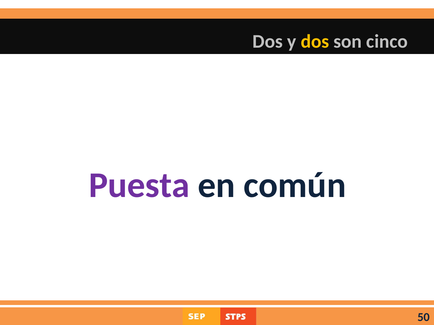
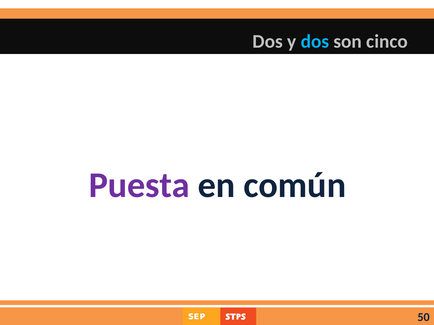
dos colour: yellow -> light blue (315, 41)
